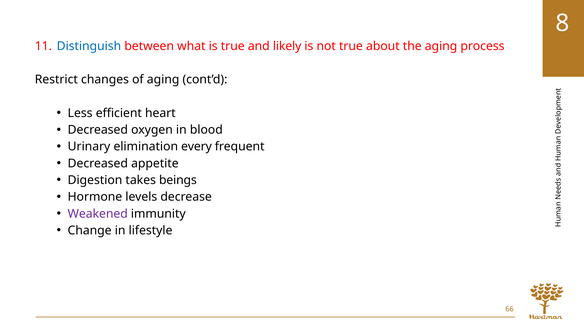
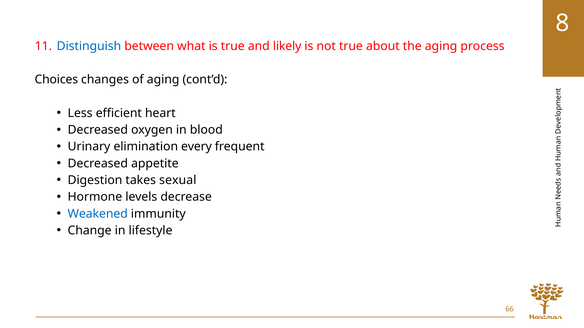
Restrict: Restrict -> Choices (56, 80)
beings: beings -> sexual (178, 180)
Weakened colour: purple -> blue (98, 214)
